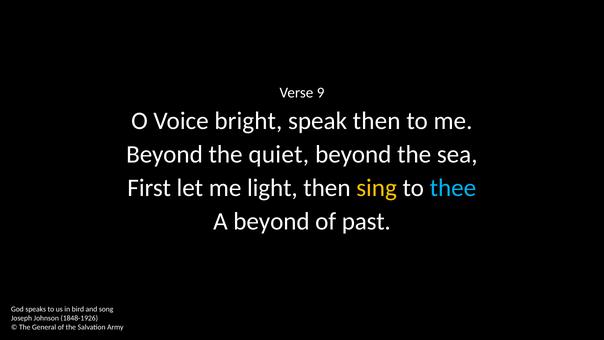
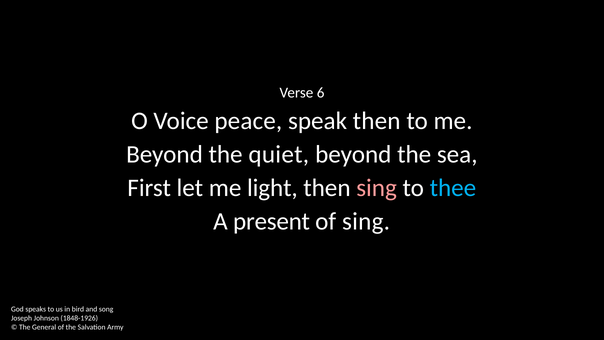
9: 9 -> 6 (321, 93)
bright: bright -> peace (248, 121)
sing colour: yellow -> pink (377, 188)
A beyond: beyond -> present (272, 221)
of past: past -> sing (366, 221)
